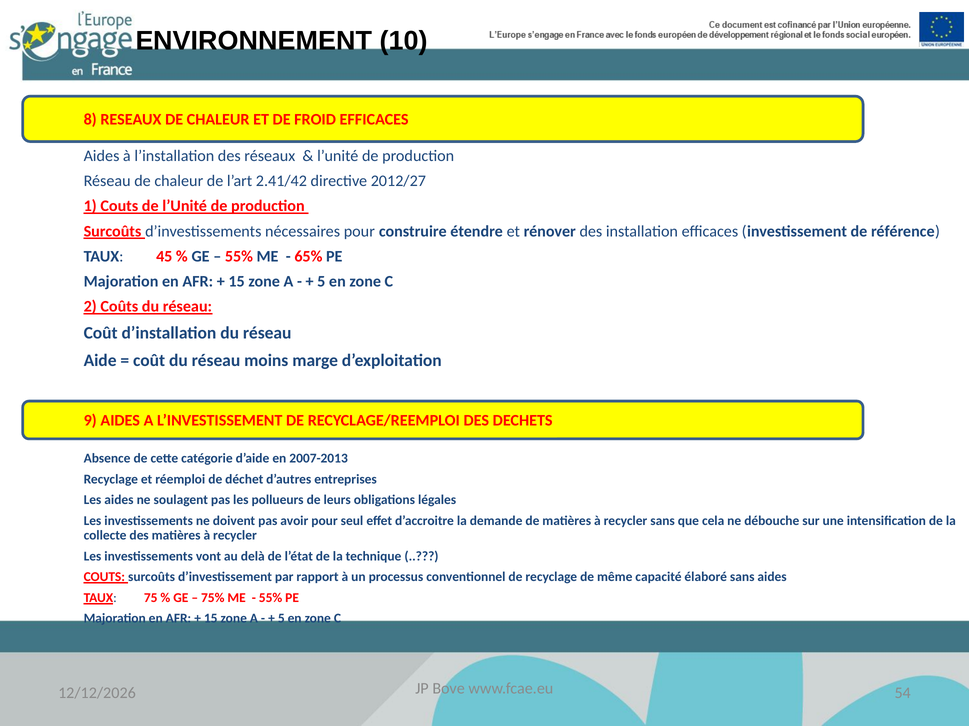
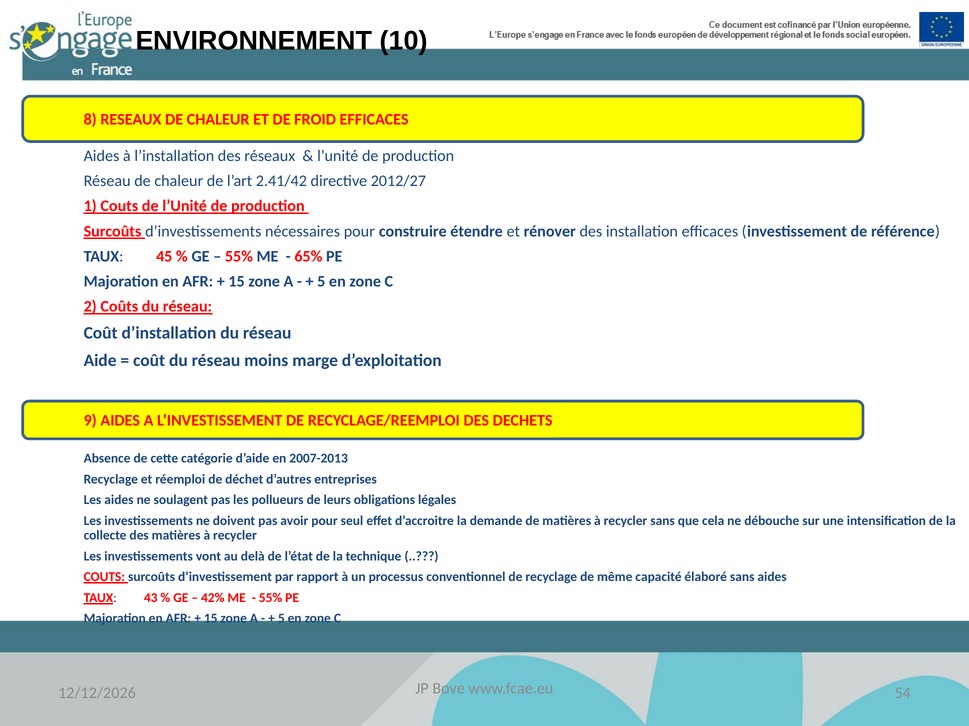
75: 75 -> 43 (151, 598)
75%: 75% -> 42% (213, 598)
